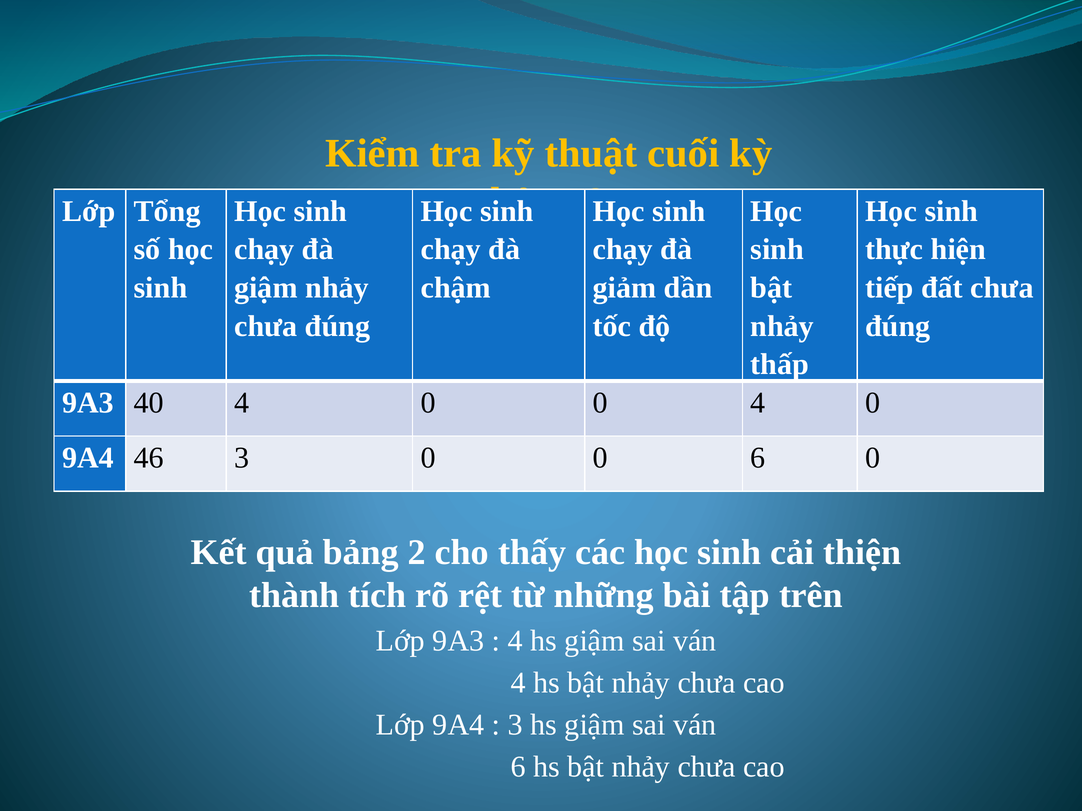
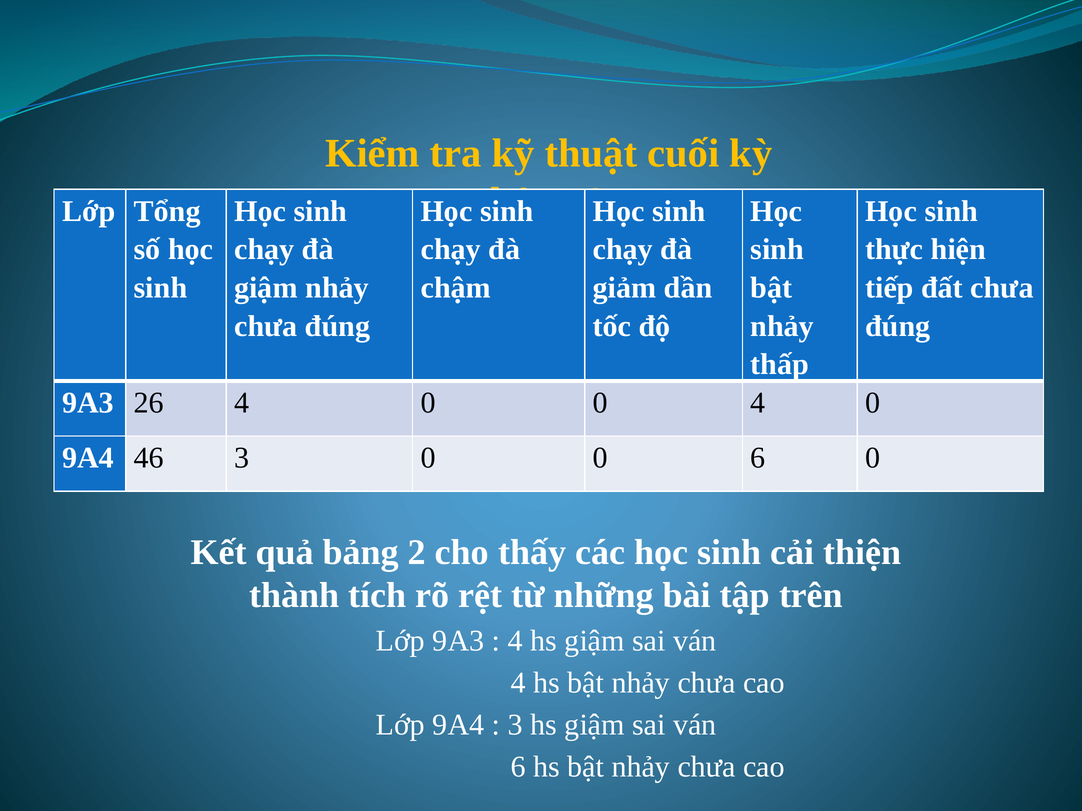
40: 40 -> 26 (149, 403)
